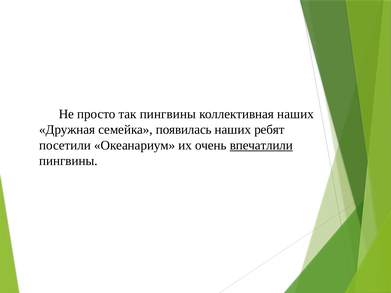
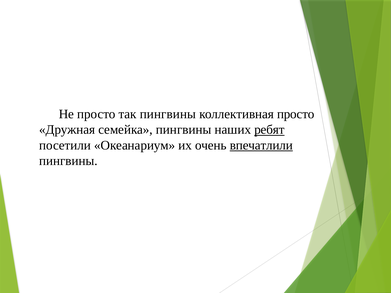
коллективная наших: наших -> просто (296, 114)
семейка появилась: появилась -> пингвины (184, 130)
ребят underline: none -> present (269, 130)
